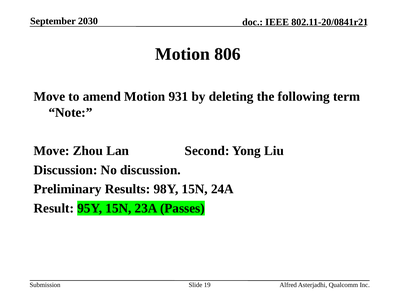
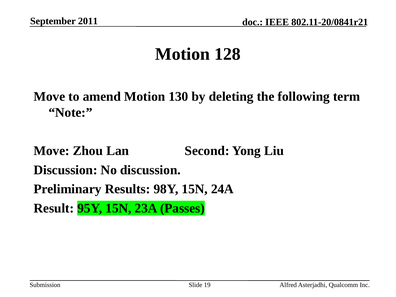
2030: 2030 -> 2011 (88, 21)
806: 806 -> 128 (227, 54)
931: 931 -> 130 (178, 97)
